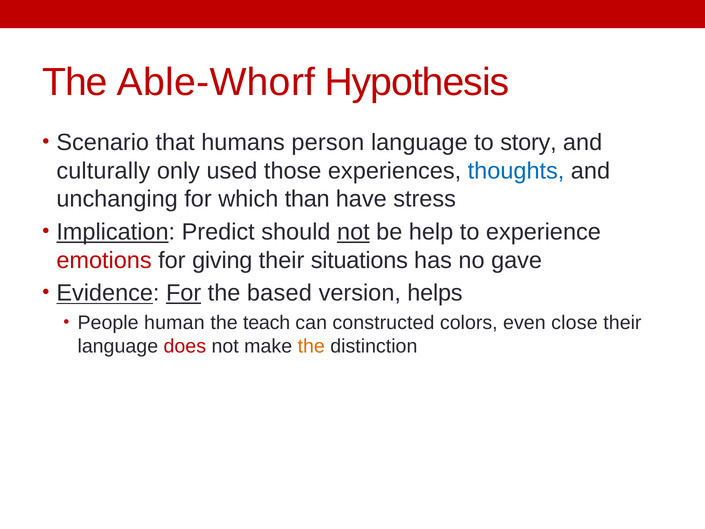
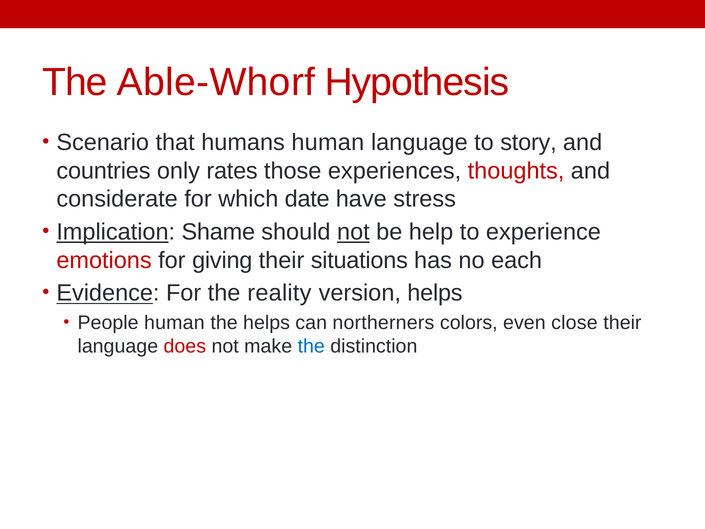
humans person: person -> human (328, 143)
culturally: culturally -> countries (103, 171)
used: used -> rates (232, 171)
thoughts colour: blue -> red (516, 171)
unchanging: unchanging -> considerate (117, 199)
than: than -> date (307, 199)
Predict: Predict -> Shame (218, 232)
gave: gave -> each (517, 260)
For underline: present -> none (184, 293)
based: based -> reality (279, 293)
the teach: teach -> helps (267, 323)
constructed: constructed -> northerners (383, 323)
the colour: orange -> blue (311, 346)
